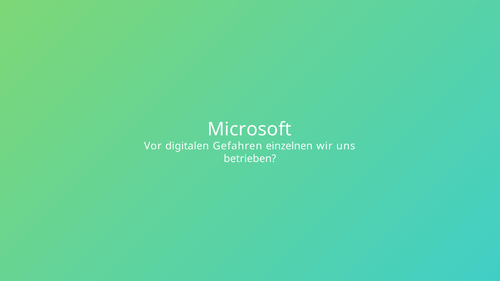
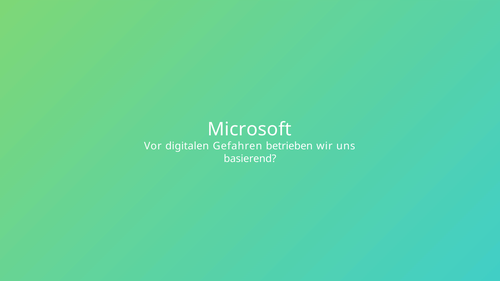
einzelnen: einzelnen -> betrieben (289, 146)
betrieben: betrieben -> basierend (250, 159)
